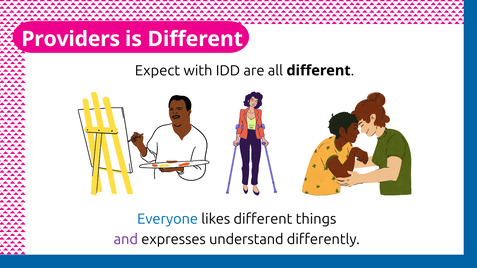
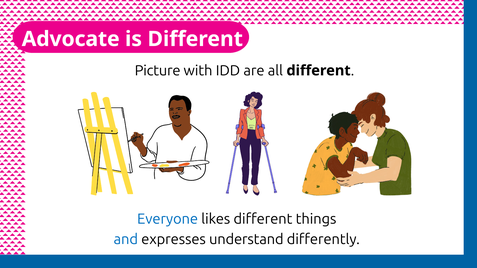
Providers: Providers -> Advocate (71, 39)
Expect: Expect -> Picture (158, 71)
and colour: purple -> blue (126, 240)
